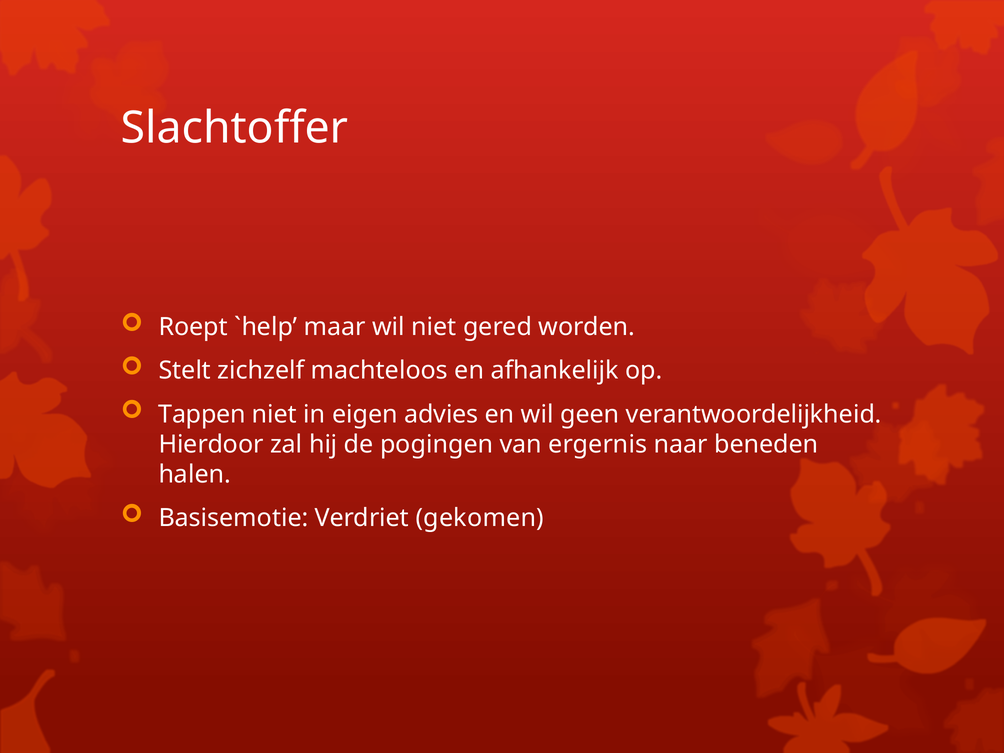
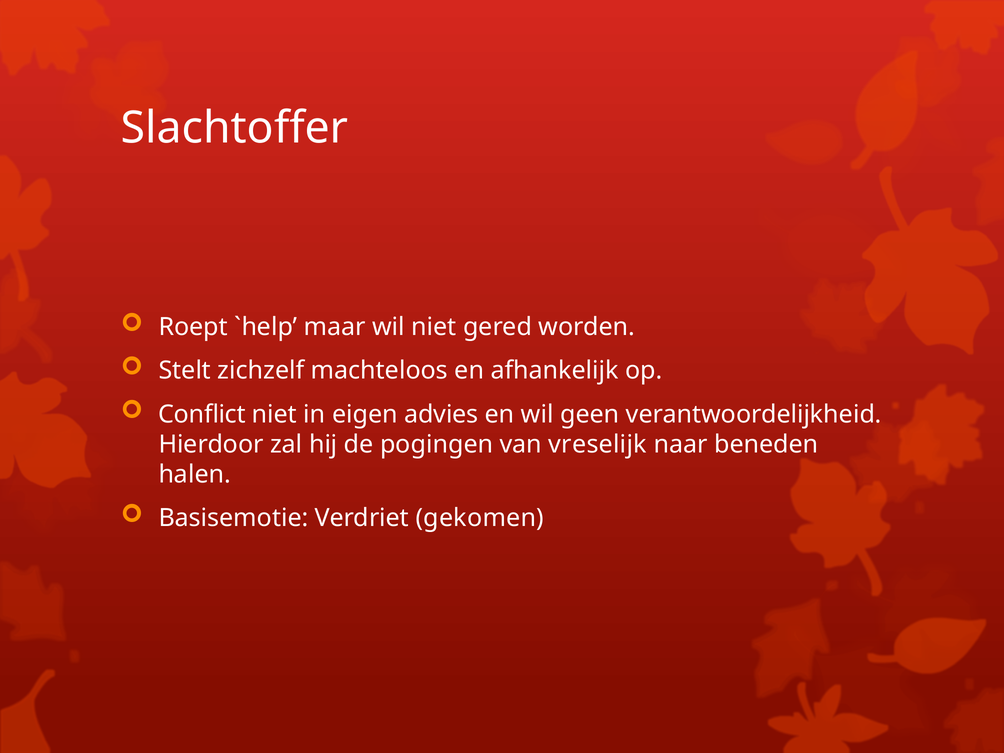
Tappen: Tappen -> Conflict (202, 414)
ergernis: ergernis -> vreselijk (598, 444)
